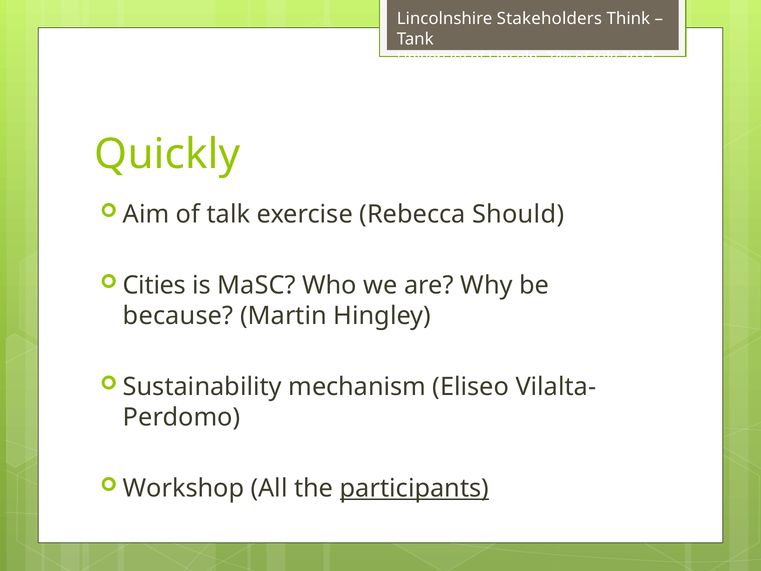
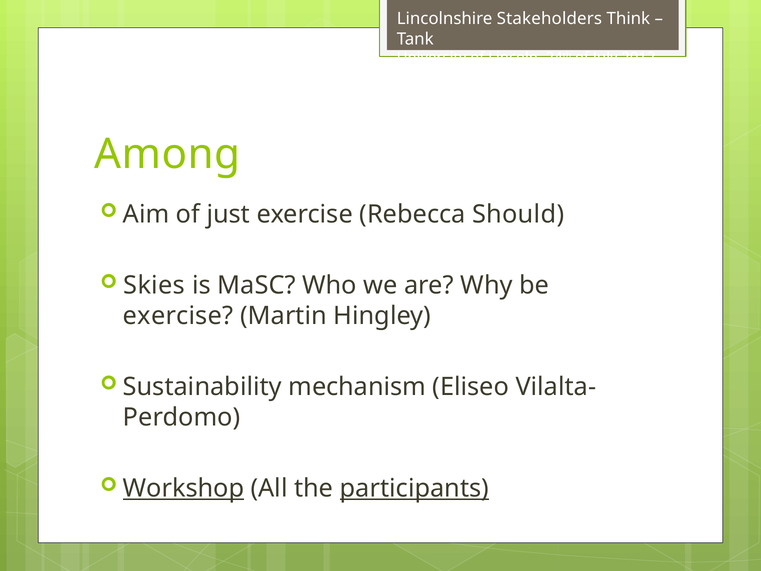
Quickly: Quickly -> Among (167, 154)
talk: talk -> just (228, 214)
Cities: Cities -> Skies (154, 285)
because: because -> exercise (178, 316)
Workshop underline: none -> present (184, 488)
